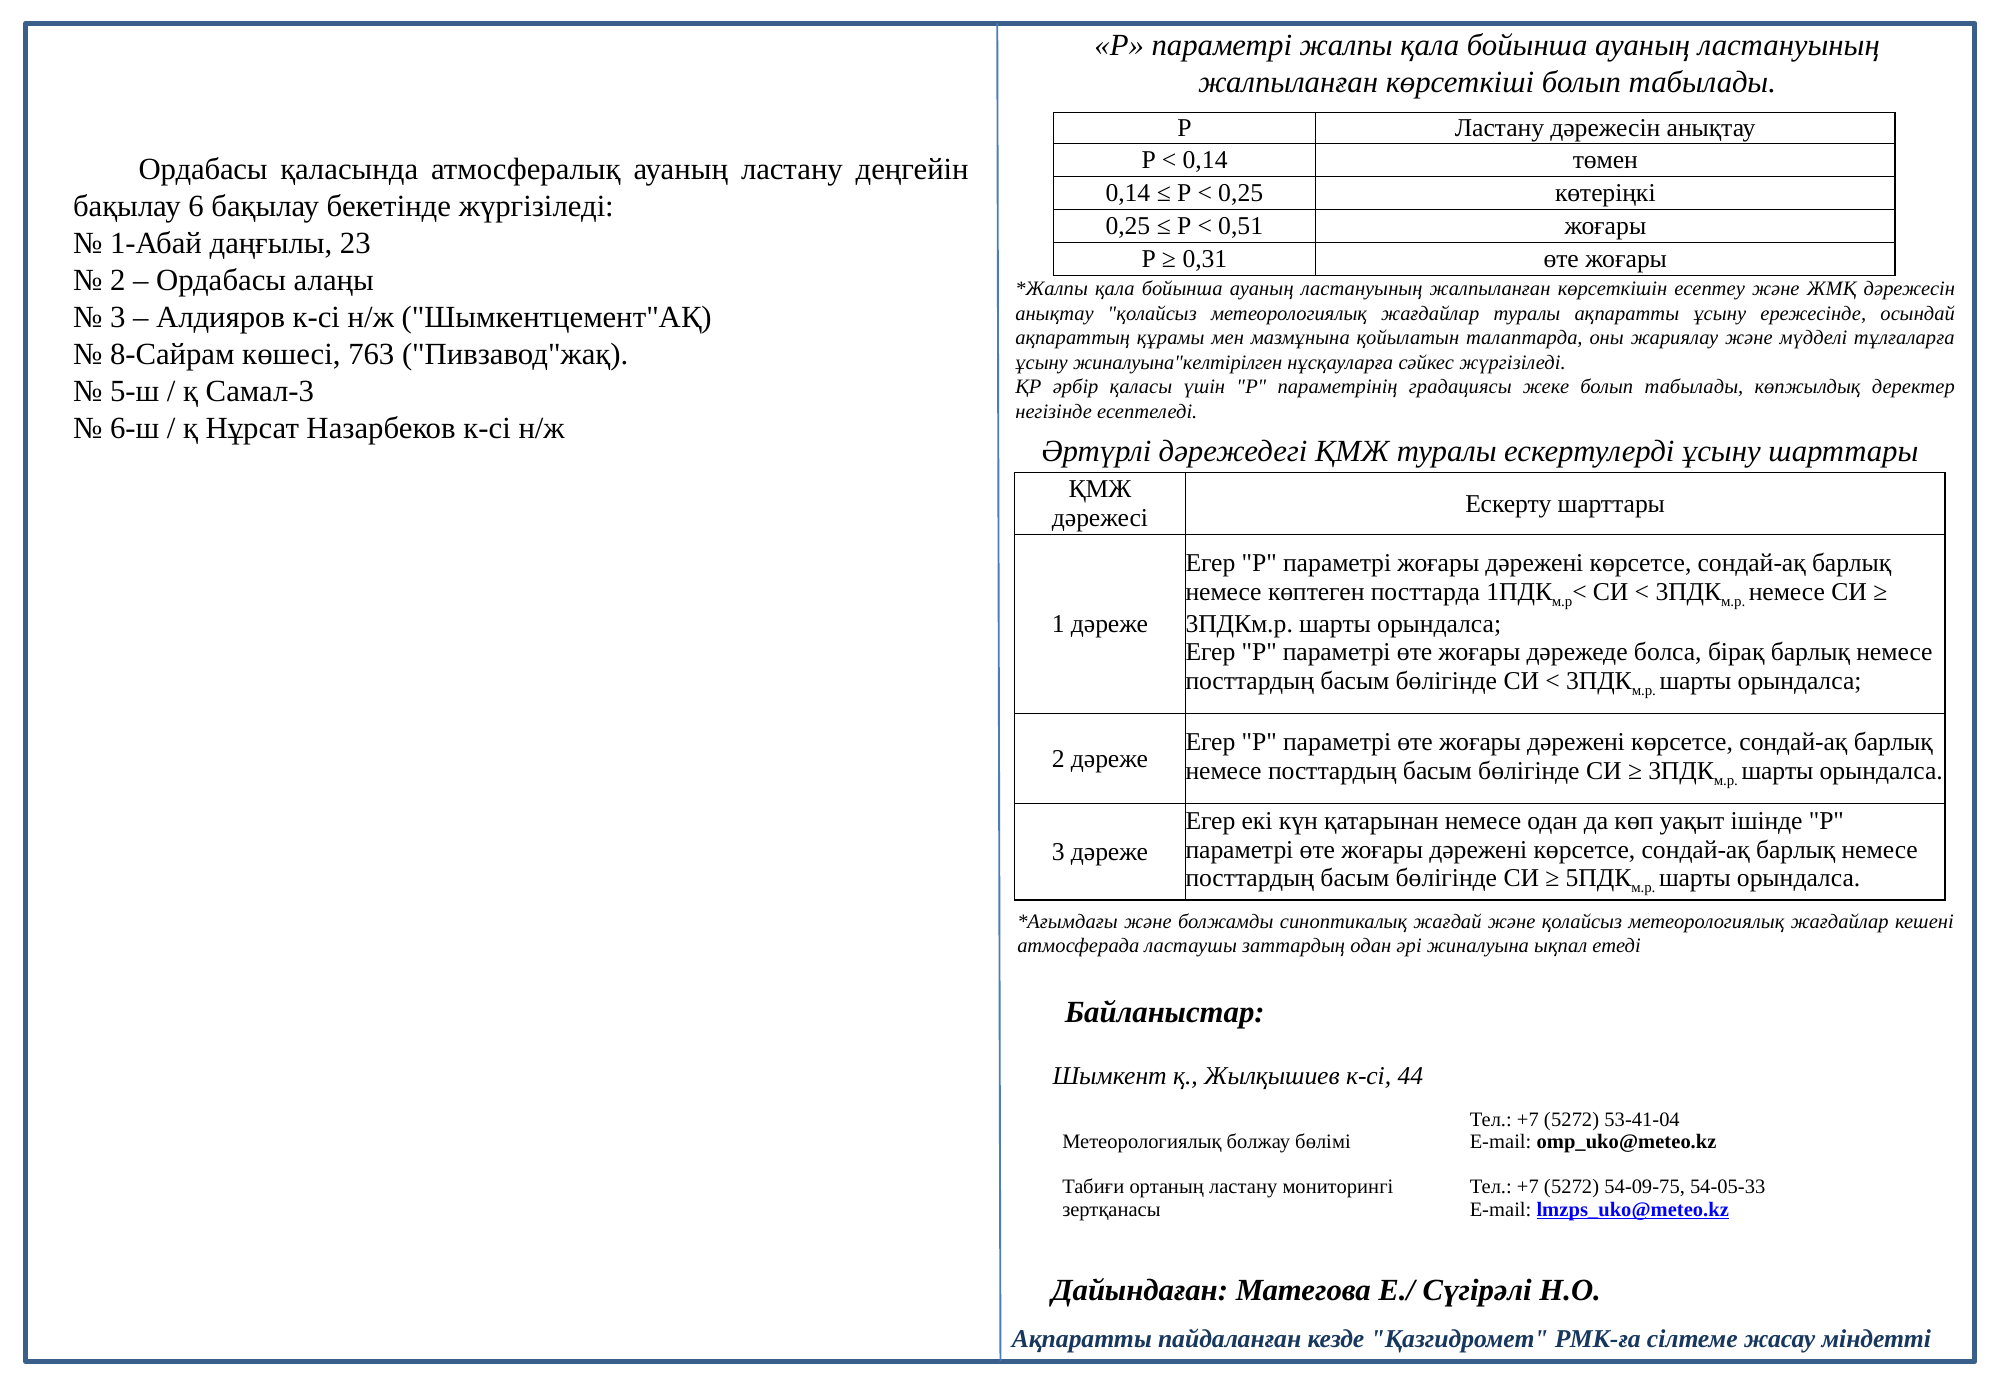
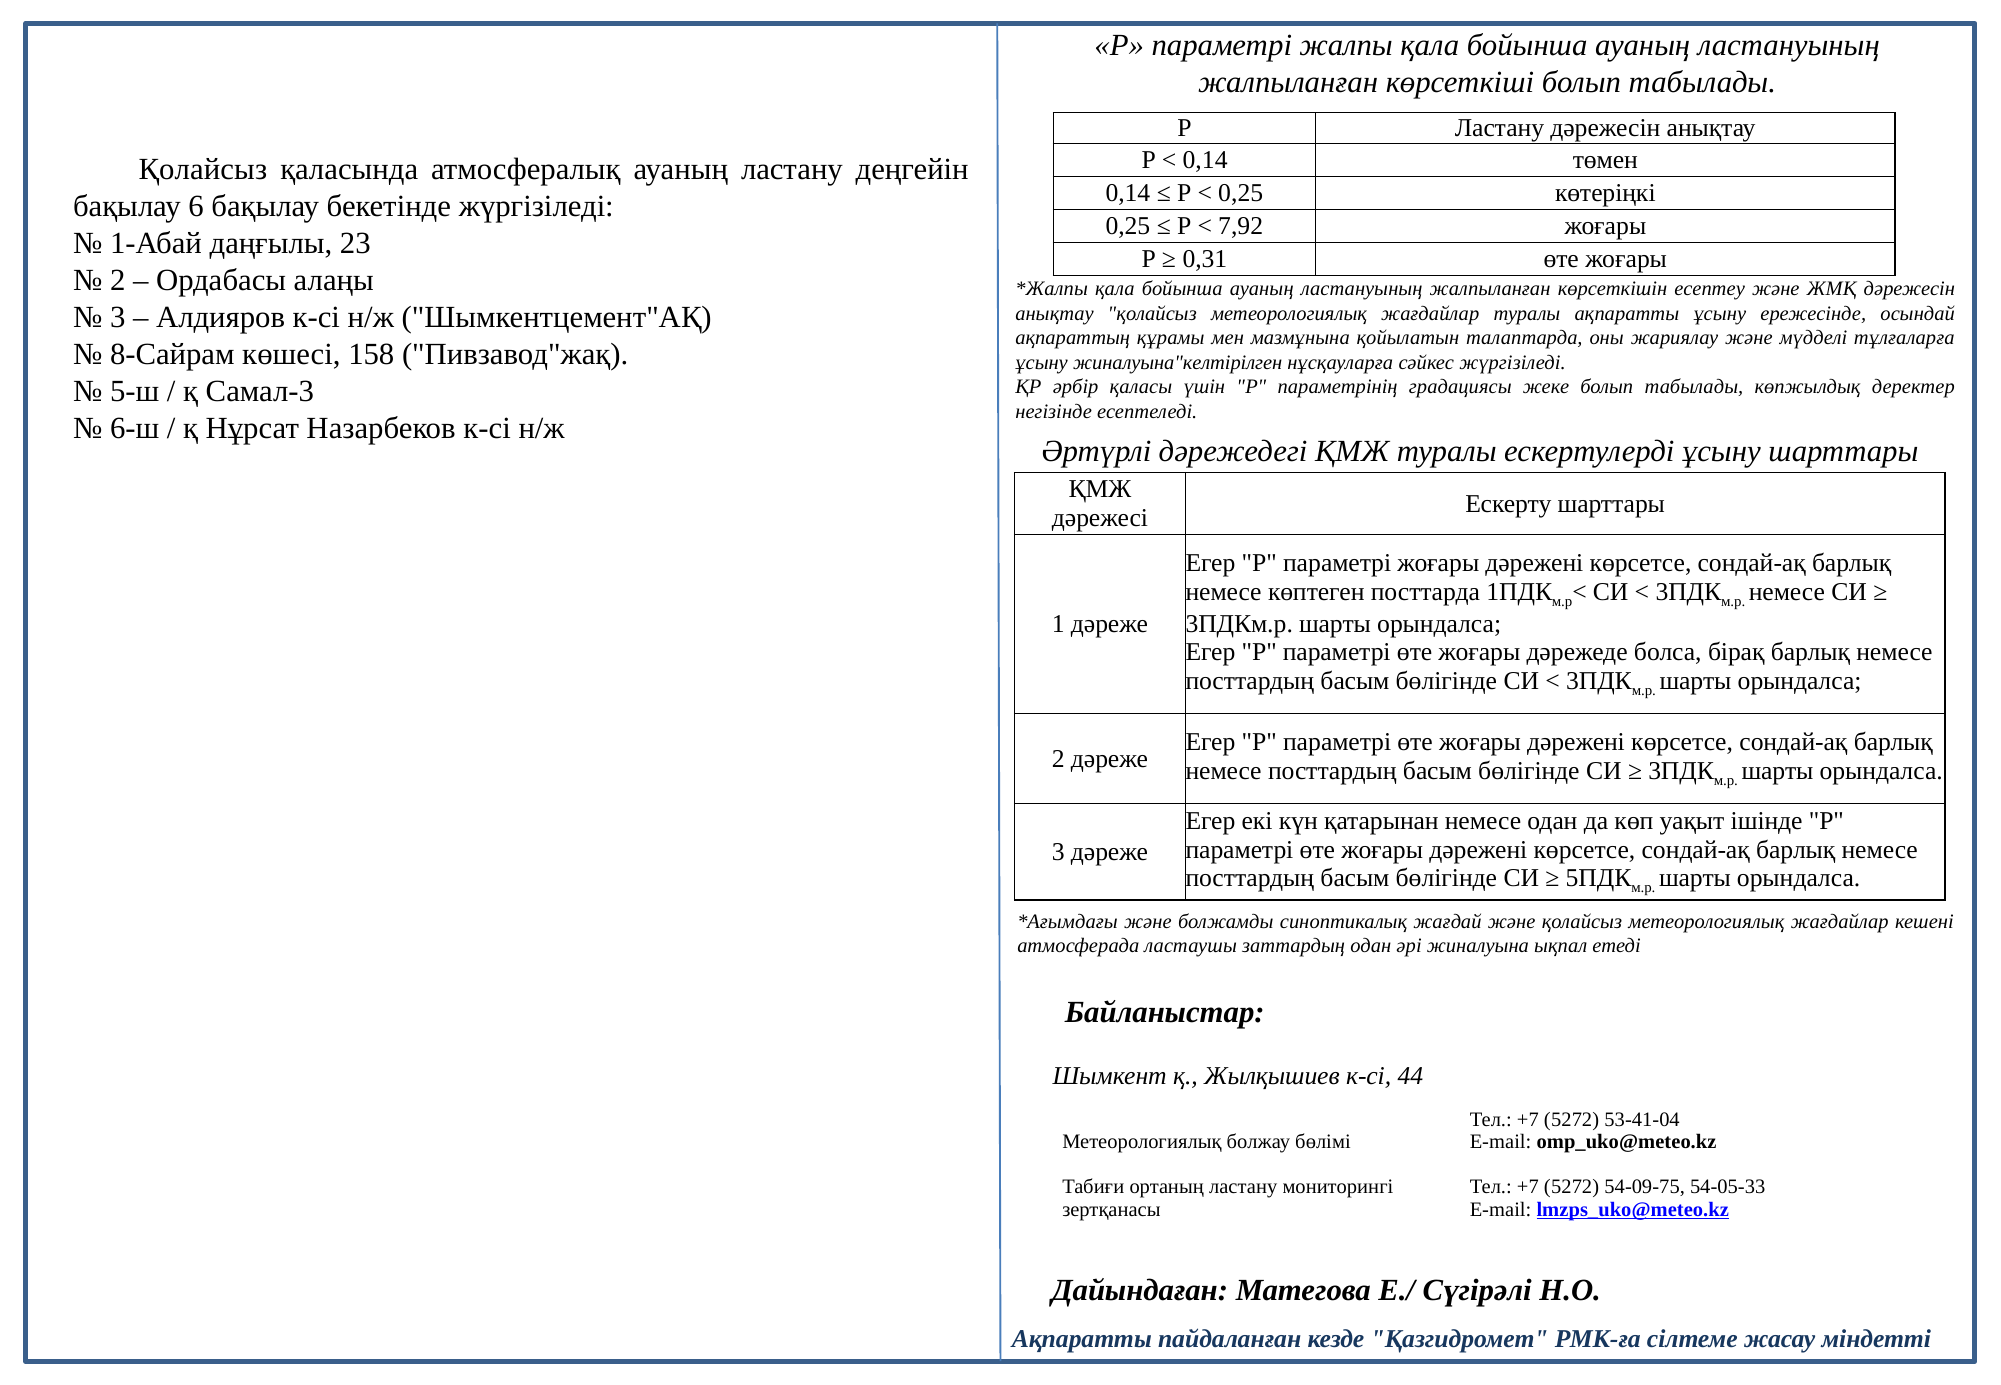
Ордабасы: Ордабасы -> Қолайсыз (203, 170)
0,51: 0,51 -> 7,92 (1241, 226)
763: 763 -> 158 (371, 354)
